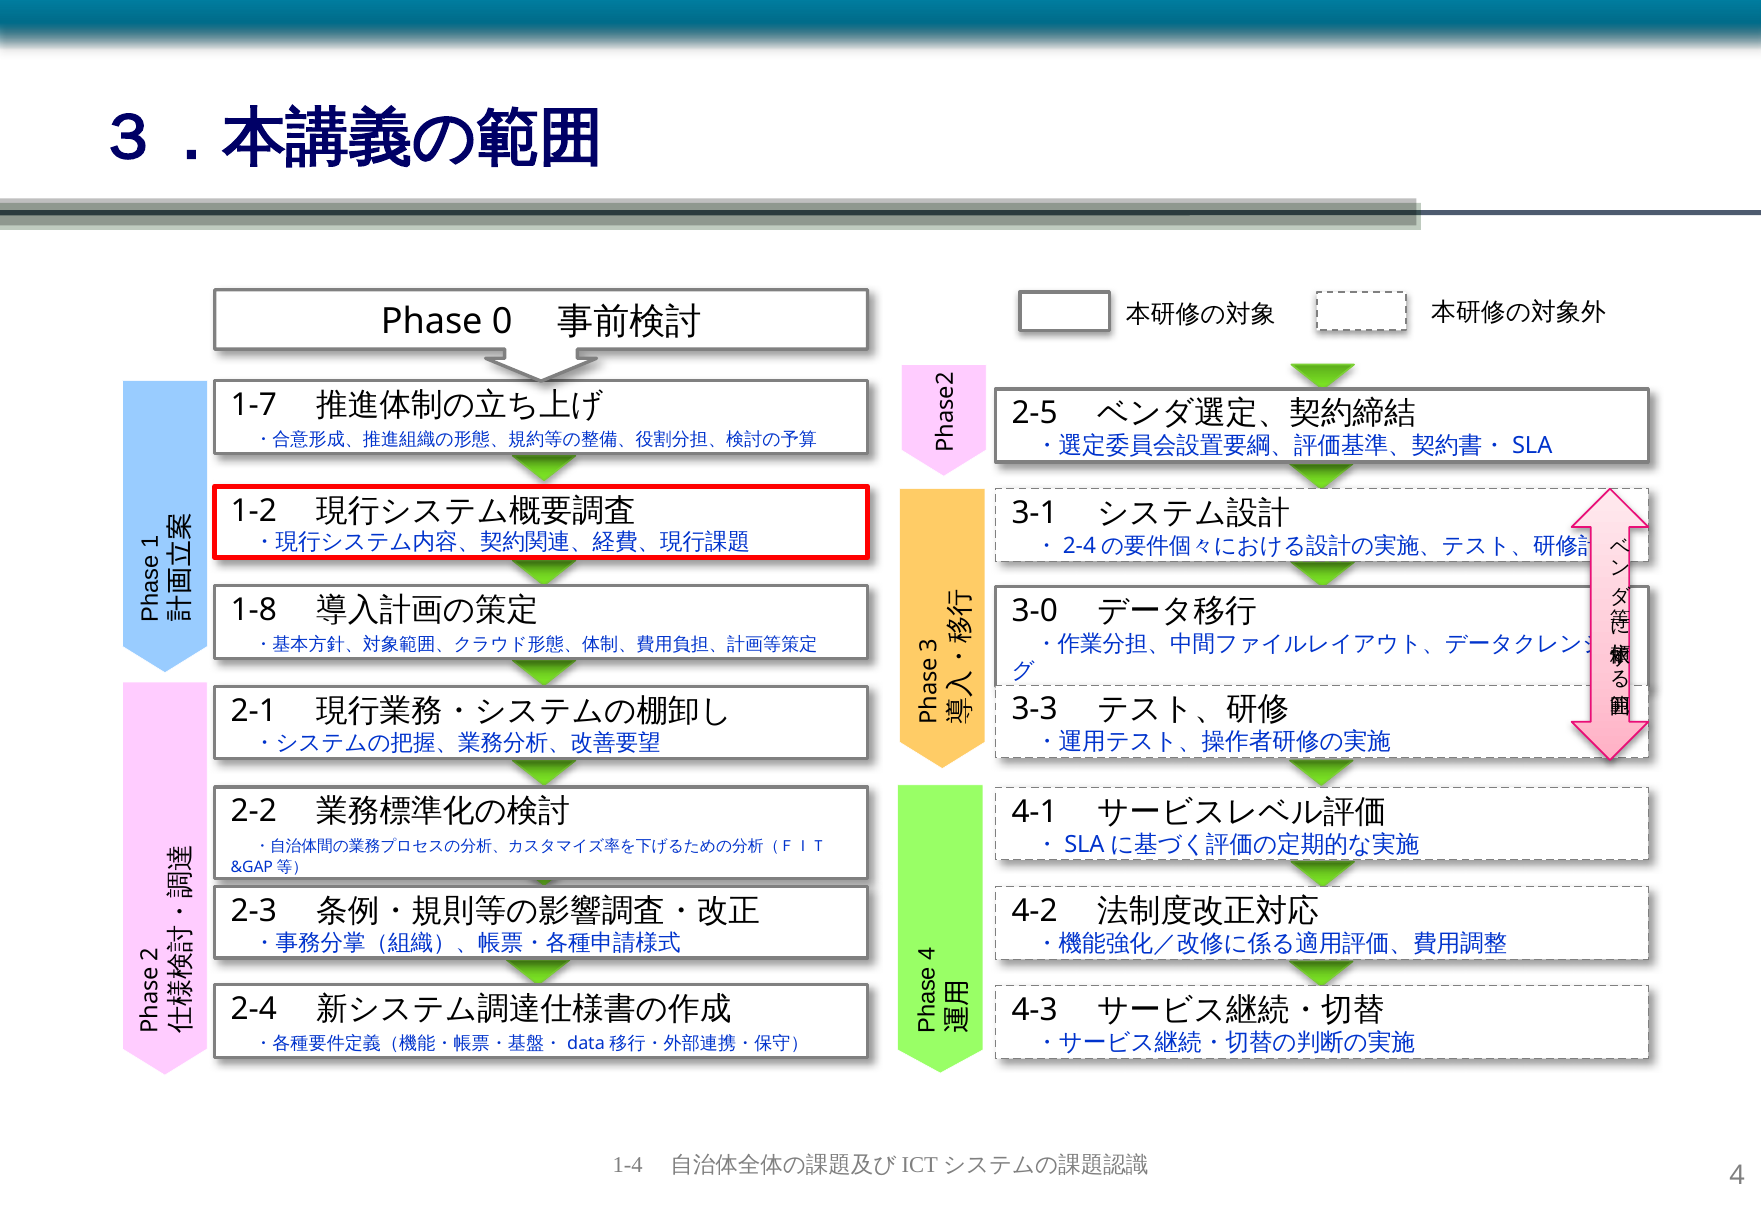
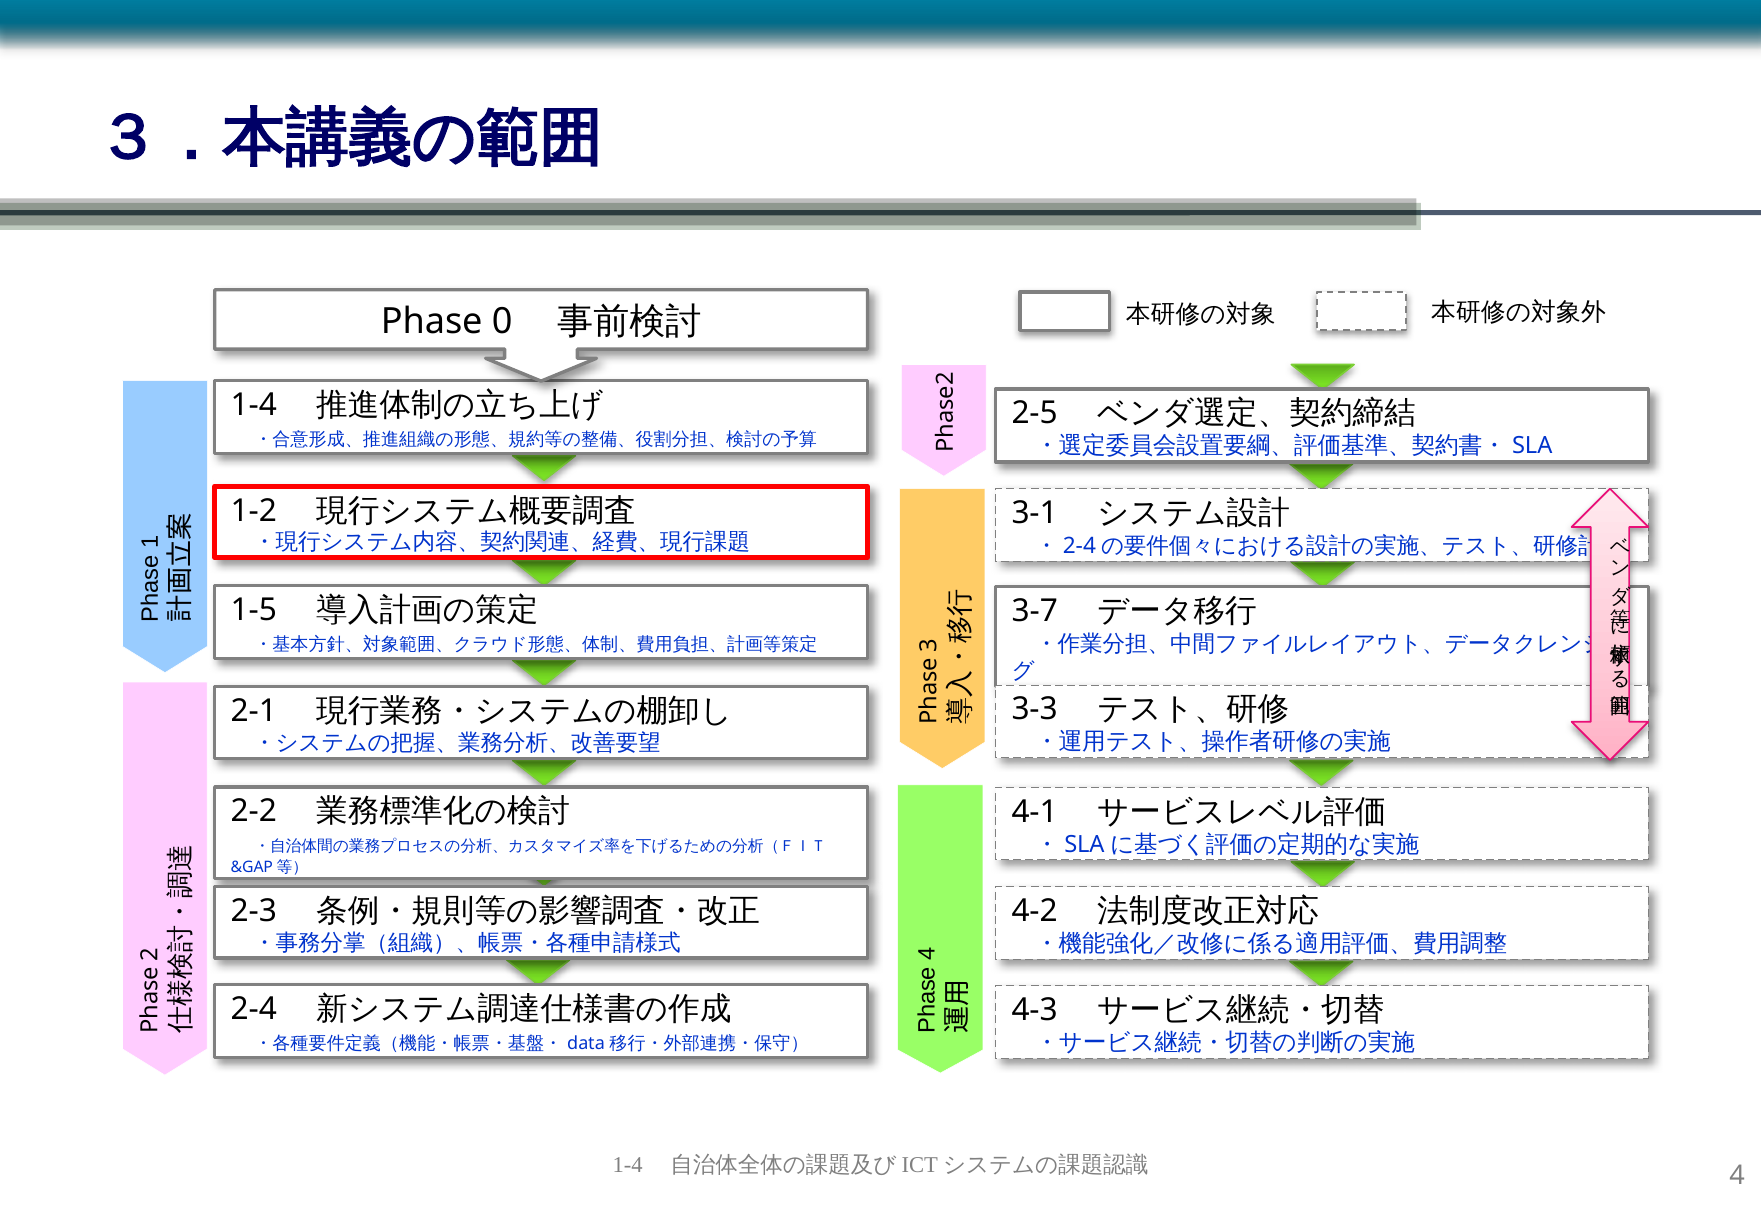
1-7: 1-7 -> 1-4 (254, 405)
1-8: 1-8 -> 1-5 (254, 610)
3-0: 3-0 -> 3-7 (1035, 611)
